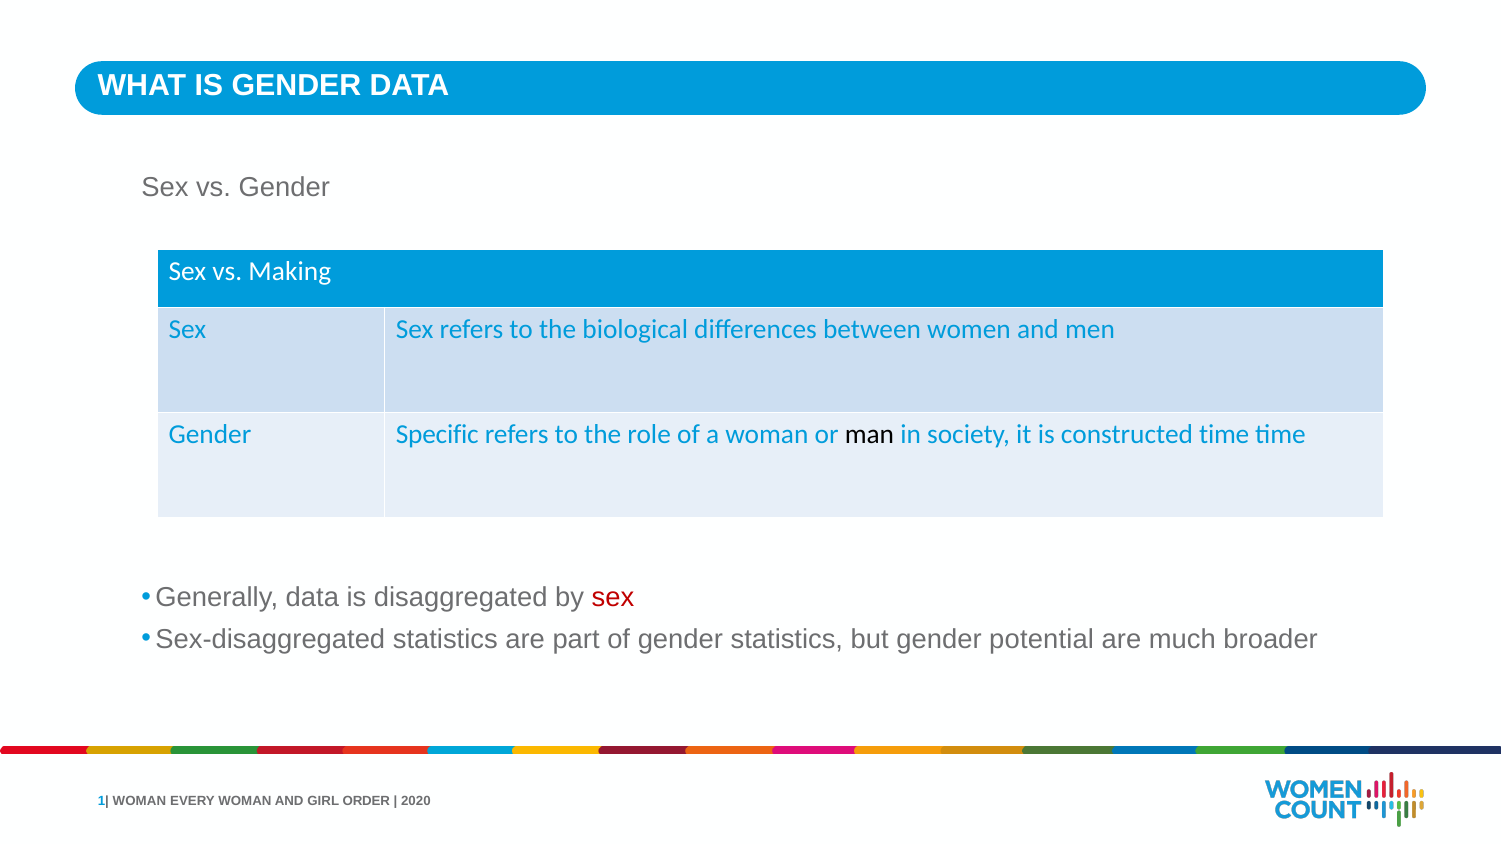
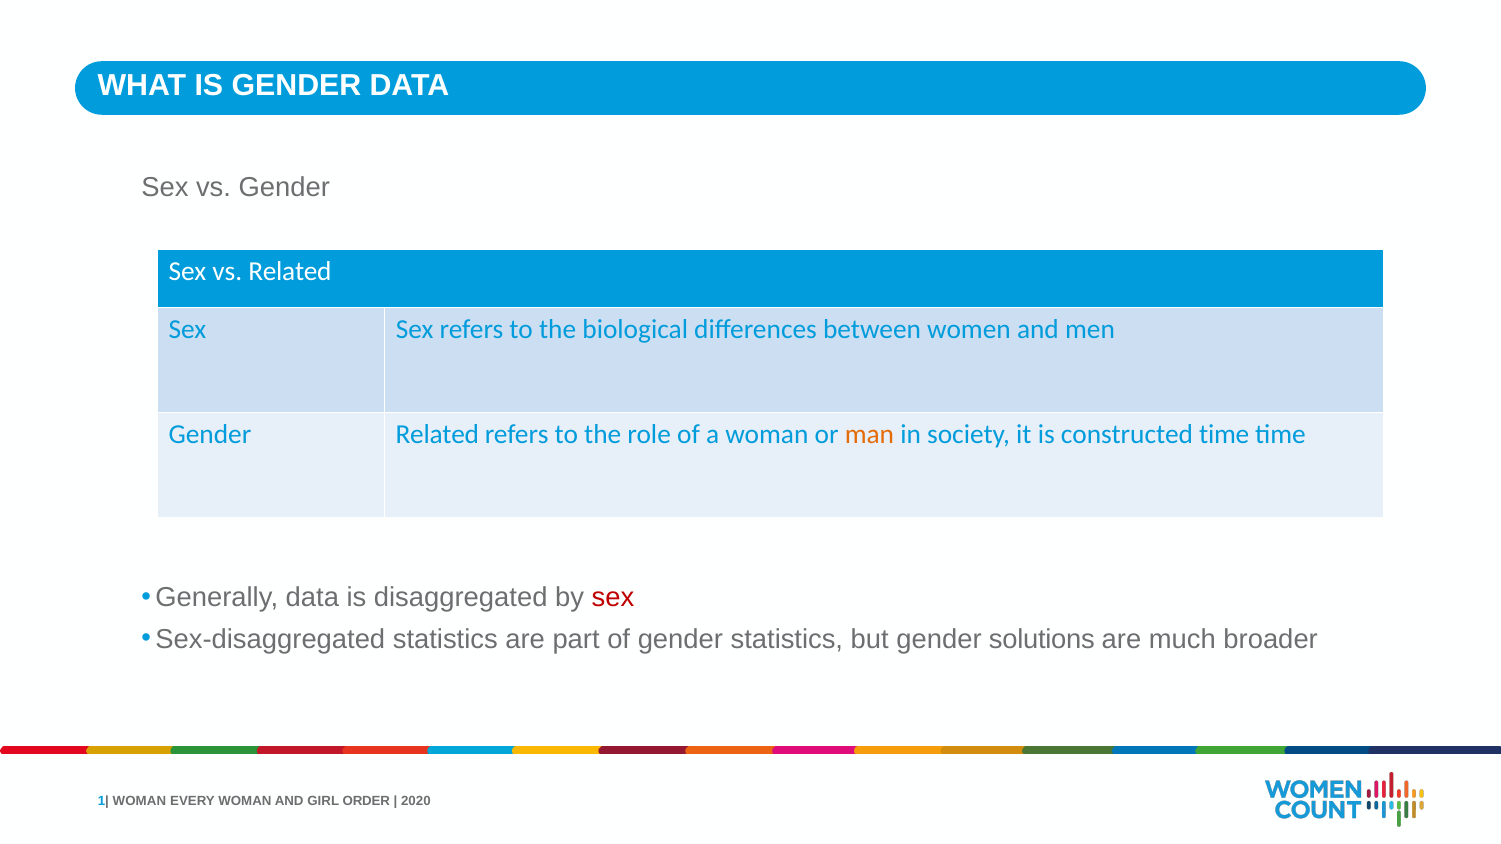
vs Making: Making -> Related (290, 272)
Gender Specific: Specific -> Related (437, 435)
man colour: black -> orange (869, 435)
potential: potential -> solutions (1042, 639)
